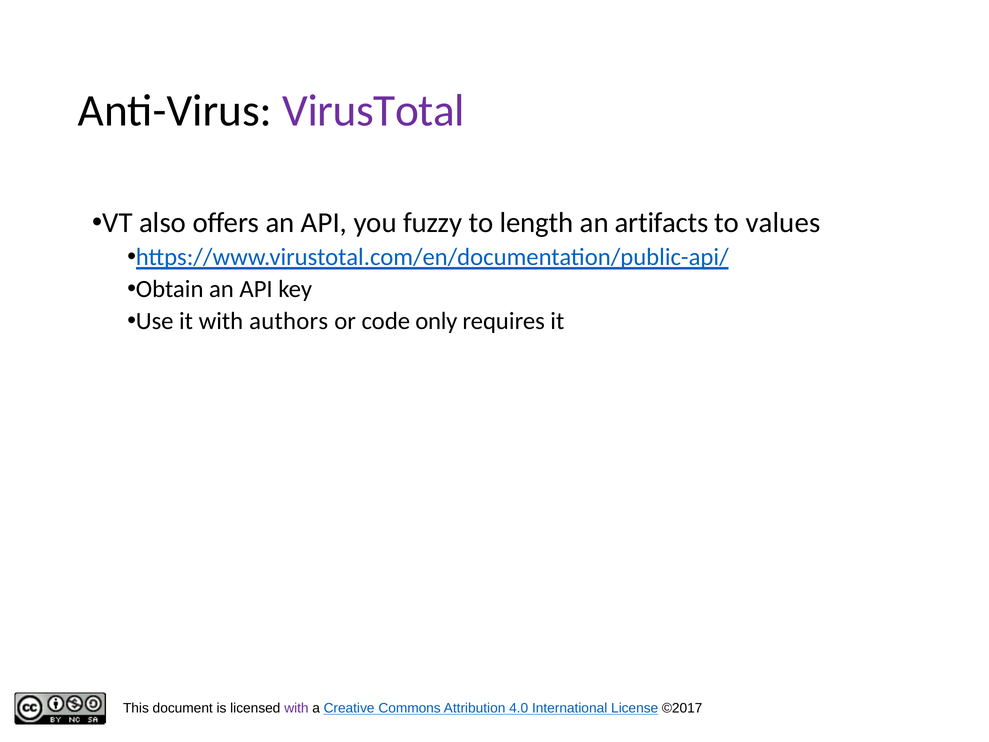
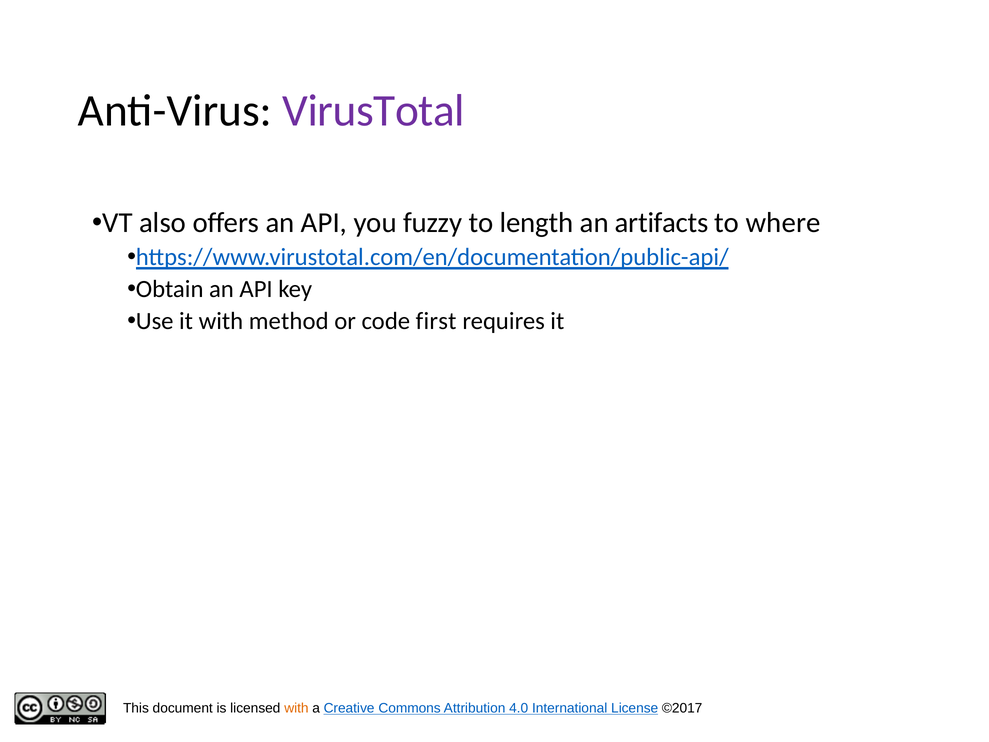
values: values -> where (783, 223)
authors: authors -> method (289, 321)
only: only -> first (436, 321)
with colour: purple -> orange (296, 708)
